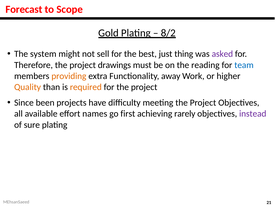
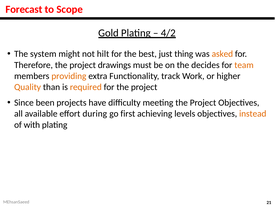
8/2: 8/2 -> 4/2 (168, 33)
sell: sell -> hilt (103, 54)
asked colour: purple -> orange (222, 54)
reading: reading -> decides (205, 65)
team colour: blue -> orange (244, 65)
away: away -> track (171, 76)
names: names -> during (95, 113)
rarely: rarely -> levels (185, 113)
instead colour: purple -> orange (253, 113)
sure: sure -> with (32, 124)
